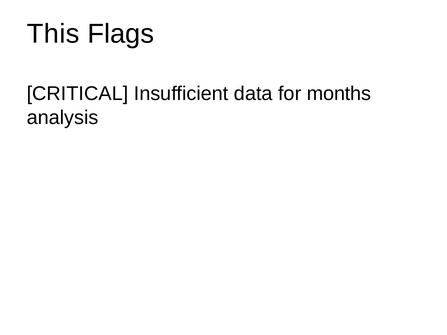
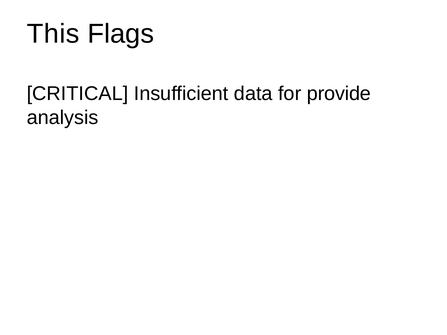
months: months -> provide (339, 94)
